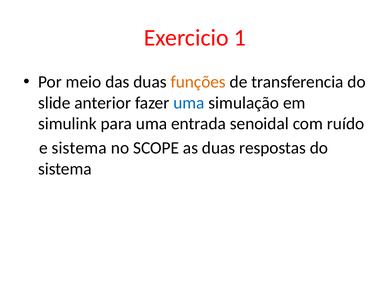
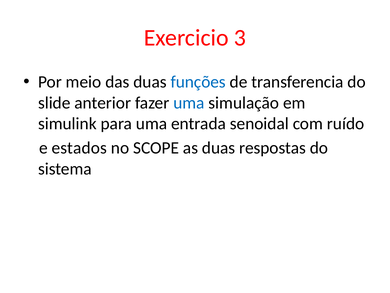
1: 1 -> 3 (240, 38)
funções colour: orange -> blue (198, 82)
e sistema: sistema -> estados (79, 148)
